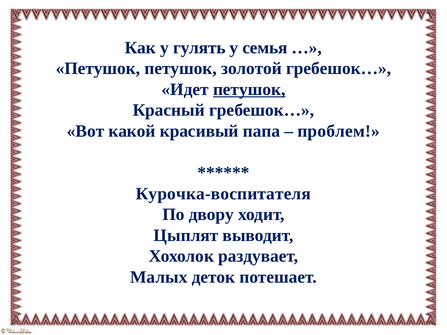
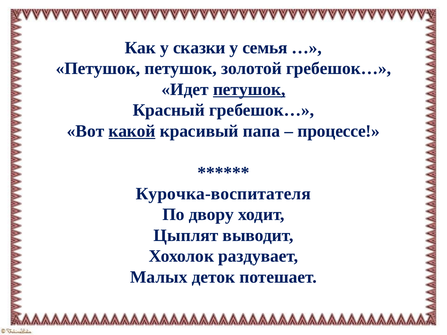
гулять: гулять -> сказки (199, 48)
какой underline: none -> present (132, 131)
проблем: проблем -> процессе (339, 131)
